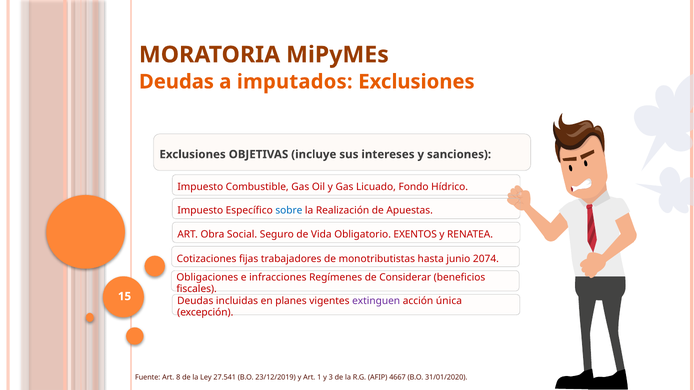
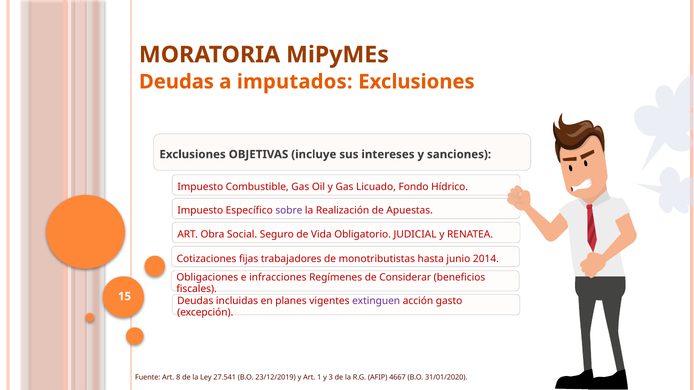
sobre colour: blue -> purple (289, 211)
EXENTOS: EXENTOS -> JUDICIAL (415, 235)
2074: 2074 -> 2014 (486, 259)
única: única -> gasto (449, 301)
